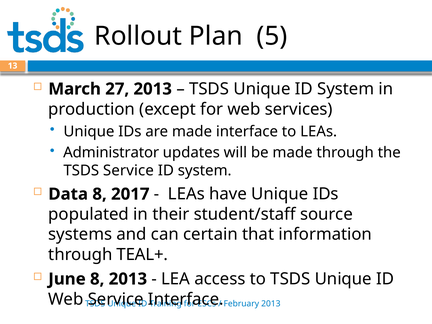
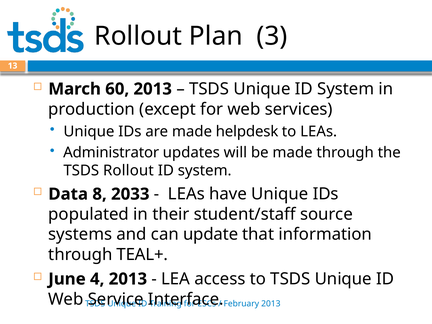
5: 5 -> 3 (272, 36)
27: 27 -> 60 (117, 89)
made interface: interface -> helpdesk (247, 131)
TSDS Service: Service -> Rollout (128, 171)
2017: 2017 -> 2033 (130, 194)
certain: certain -> update (211, 234)
June 8: 8 -> 4 (97, 279)
